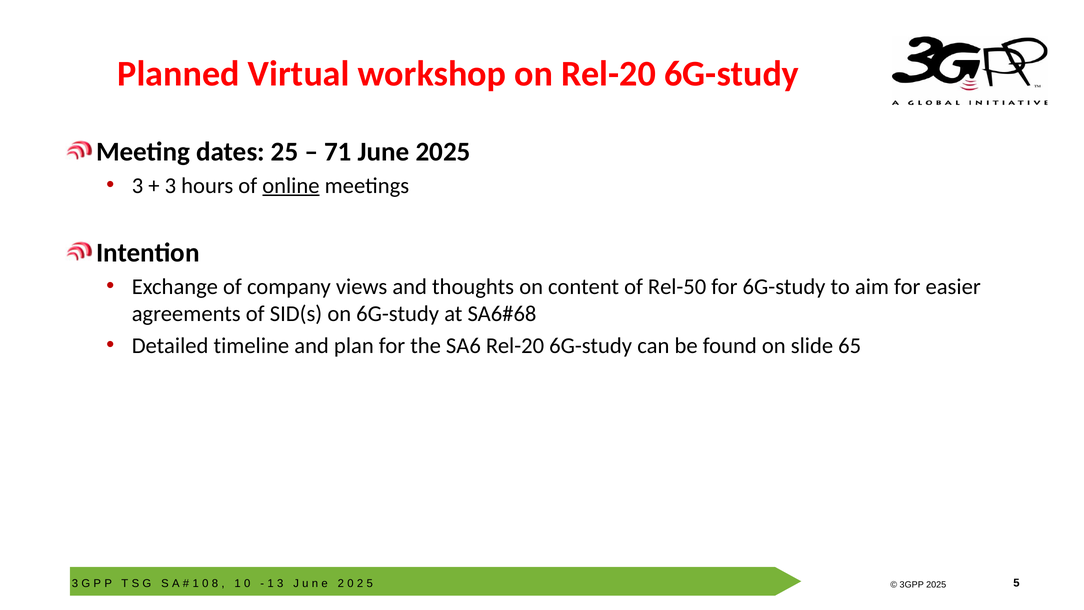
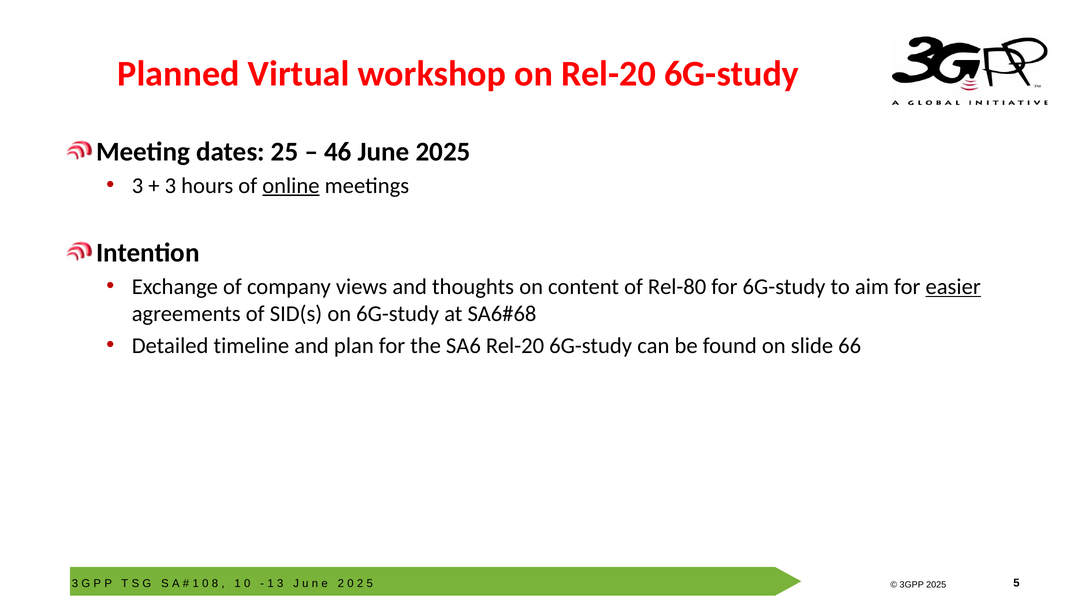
71: 71 -> 46 (338, 152)
Rel-50: Rel-50 -> Rel-80 (677, 287)
easier underline: none -> present (953, 287)
65: 65 -> 66 (850, 345)
